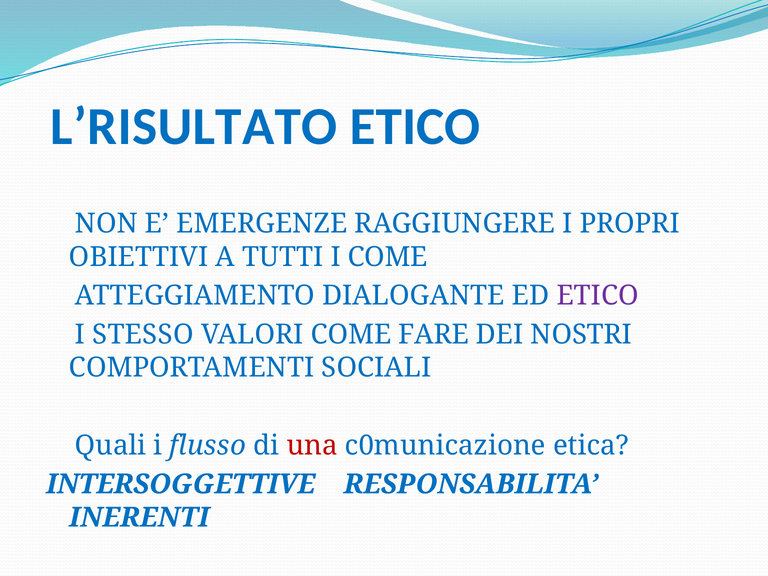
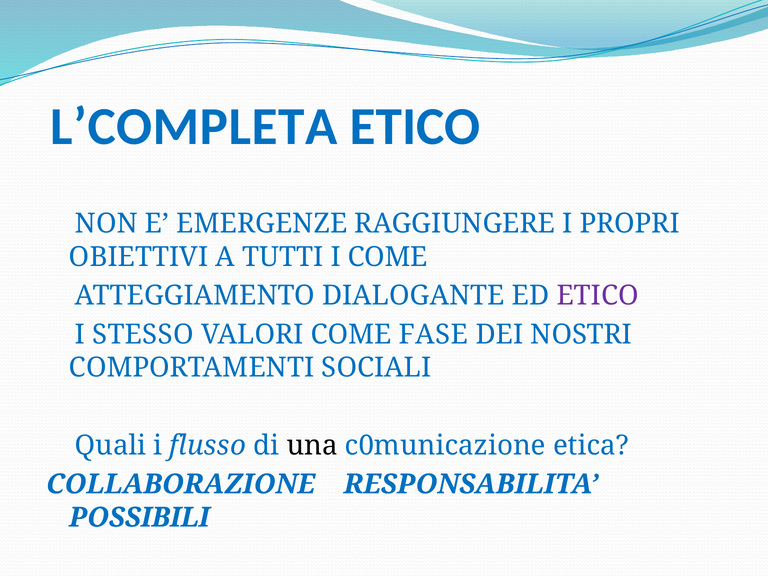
L’RISULTATO: L’RISULTATO -> L’COMPLETA (194, 127)
FARE: FARE -> FASE (433, 335)
una colour: red -> black (312, 445)
INTERSOGGETTIVE: INTERSOGGETTIVE -> COLLABORAZIONE (180, 484)
INERENTI: INERENTI -> POSSIBILI (139, 517)
